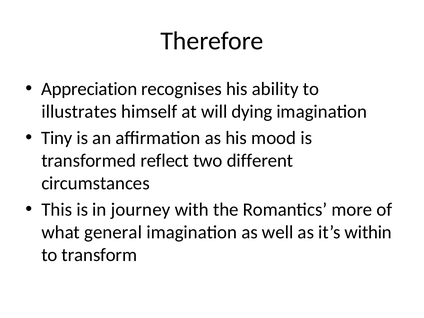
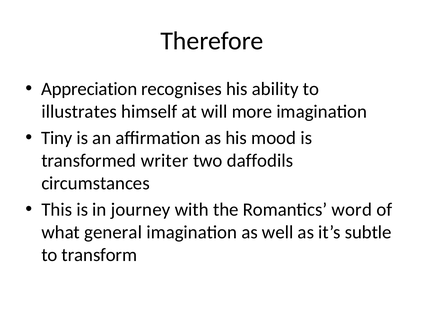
dying: dying -> more (252, 112)
reflect: reflect -> writer (164, 161)
different: different -> daffodils (260, 161)
more: more -> word (352, 210)
within: within -> subtle (368, 232)
